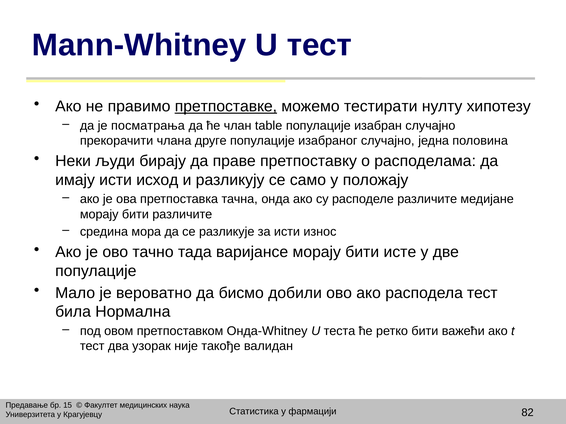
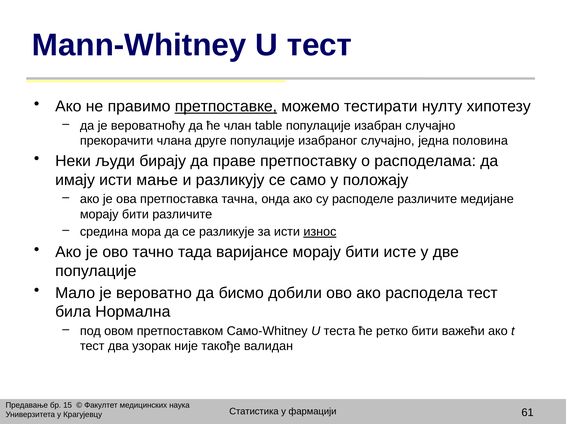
посматрања: посматрања -> вероватноћу (148, 126)
исход: исход -> мање (157, 180)
износ underline: none -> present (320, 232)
Онда-Whitney: Онда-Whitney -> Само-Whitney (267, 331)
82: 82 -> 61 (528, 413)
